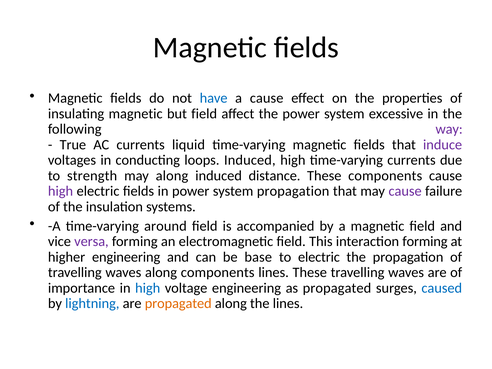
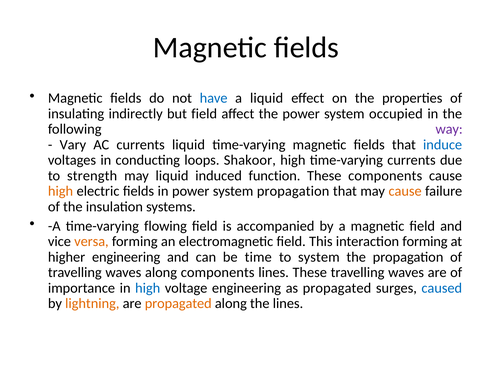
a cause: cause -> liquid (267, 98)
insulating magnetic: magnetic -> indirectly (136, 114)
excessive: excessive -> occupied (396, 114)
True: True -> Vary (73, 145)
induce colour: purple -> blue (443, 145)
loops Induced: Induced -> Shakoor (250, 160)
may along: along -> liquid (172, 176)
distance: distance -> function (275, 176)
high colour: purple -> orange (61, 191)
cause colour: purple -> orange (405, 191)
around: around -> flowing (165, 226)
versa colour: purple -> orange (91, 242)
base: base -> time (258, 257)
to electric: electric -> system (319, 257)
lightning colour: blue -> orange (92, 304)
